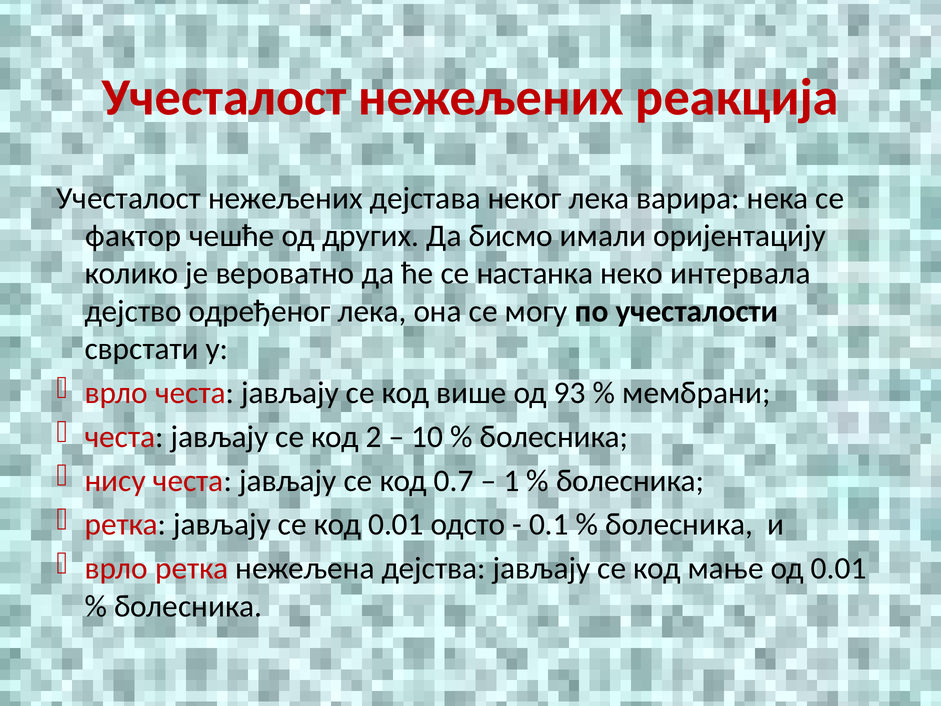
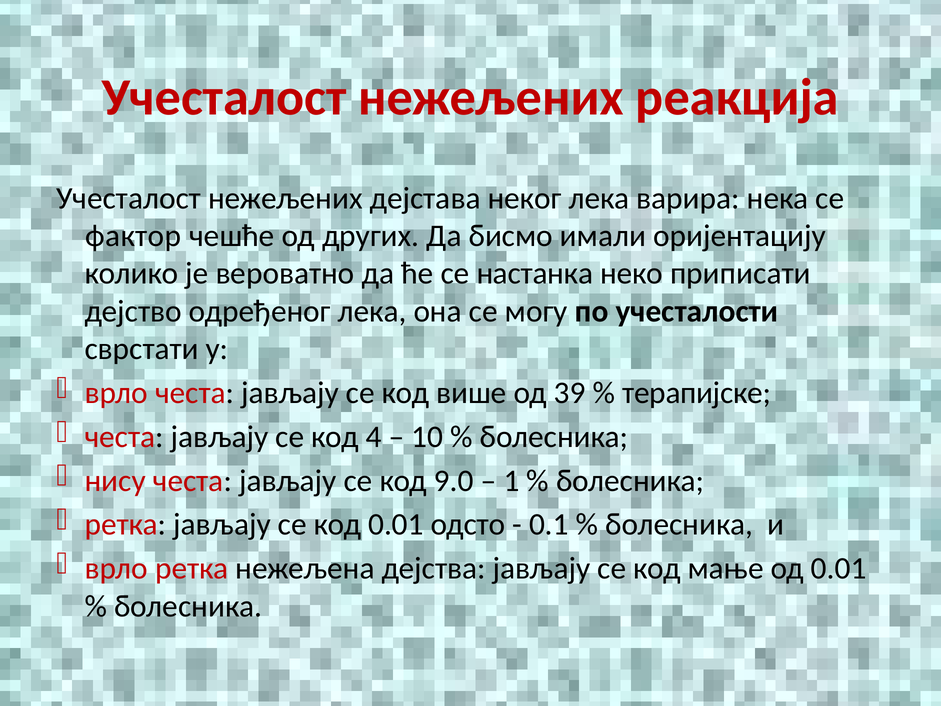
интервала: интервала -> приписати (740, 274)
93: 93 -> 39 (570, 393)
мембрани: мембрани -> терапијске (697, 393)
2: 2 -> 4 (374, 437)
0.7: 0.7 -> 9.0 (454, 481)
